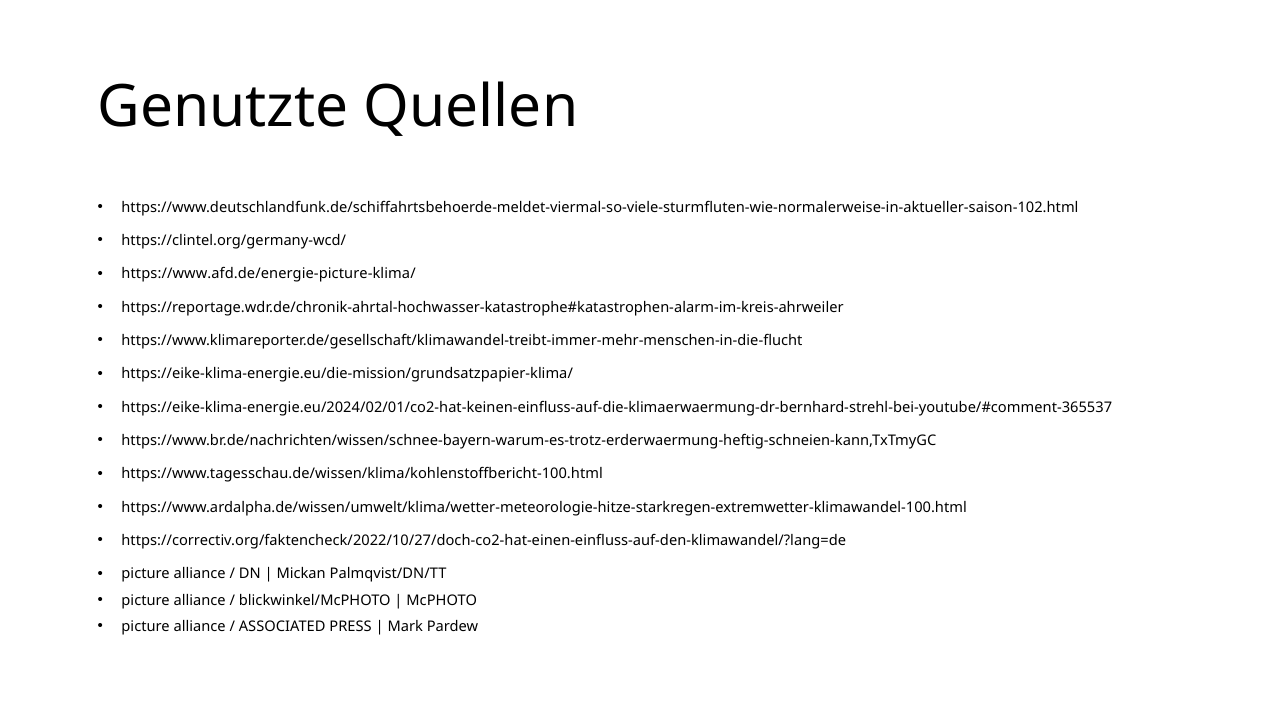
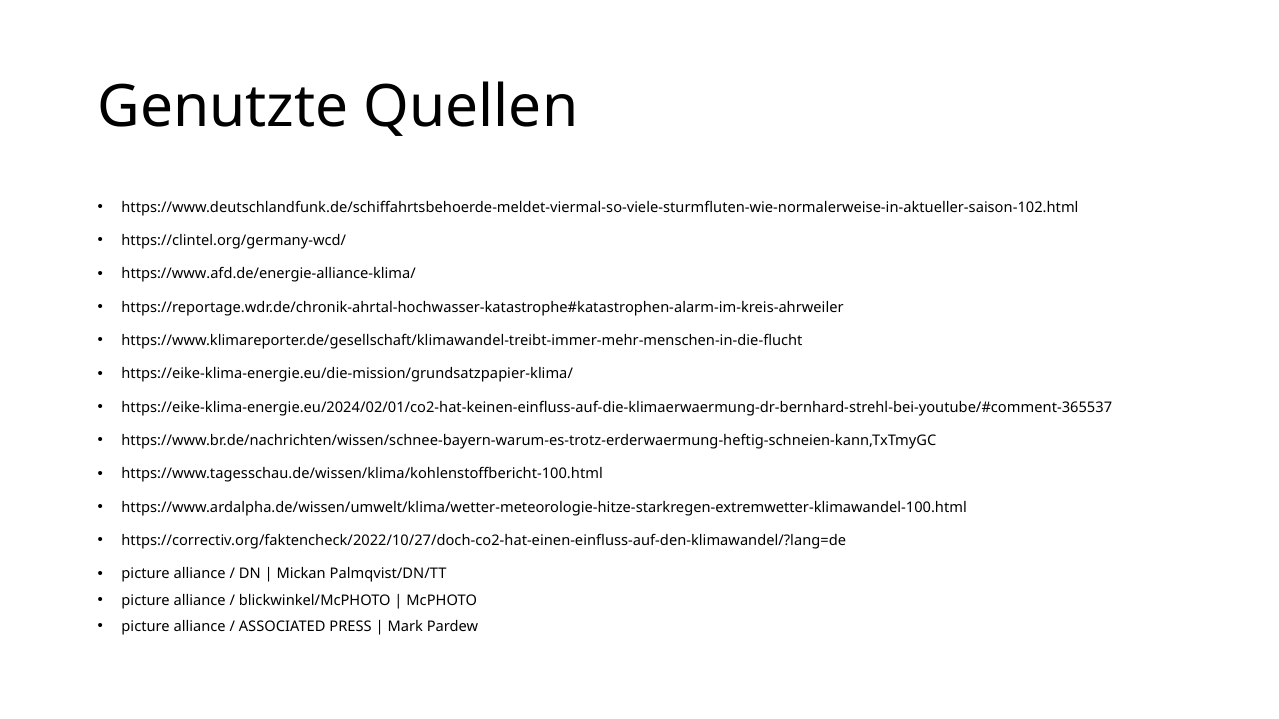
https://www.afd.de/energie-picture-klima/: https://www.afd.de/energie-picture-klima/ -> https://www.afd.de/energie-alliance-klima/ (269, 274)
